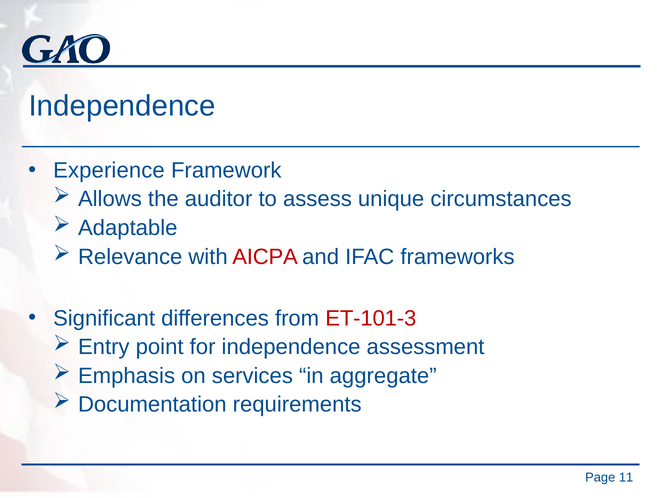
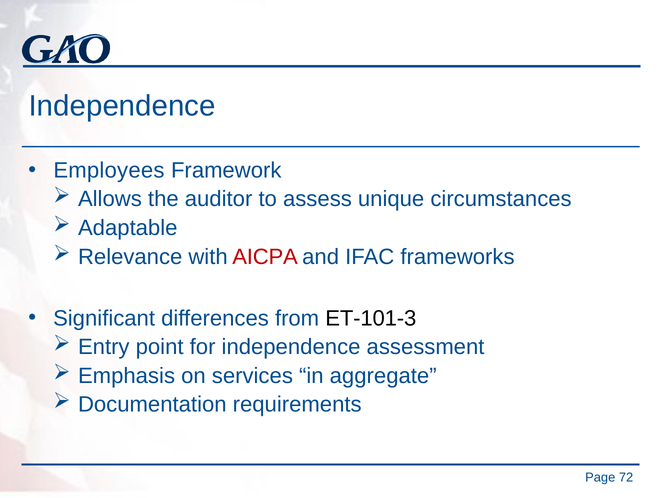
Experience: Experience -> Employees (109, 170)
ET-101-3 colour: red -> black (371, 318)
11: 11 -> 72 (626, 477)
